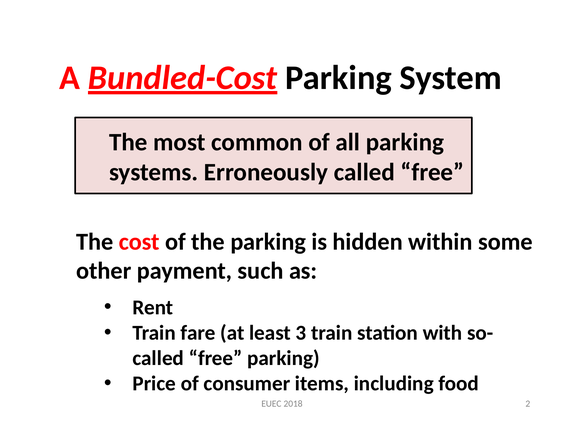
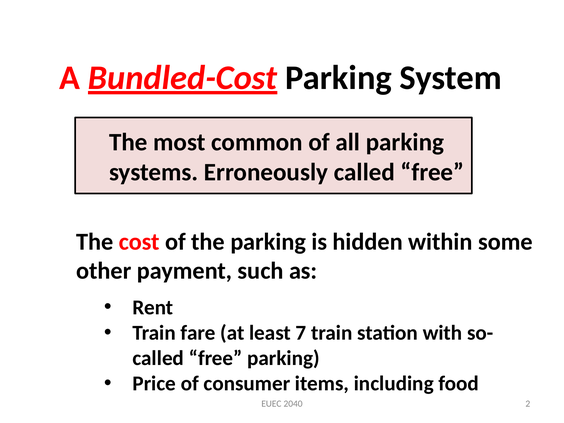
3: 3 -> 7 (301, 333)
2018: 2018 -> 2040 (293, 404)
